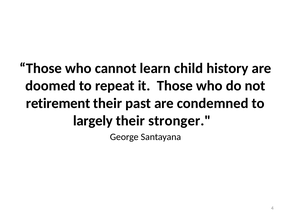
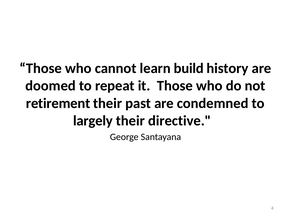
child: child -> build (189, 68)
stronger: stronger -> directive (180, 121)
